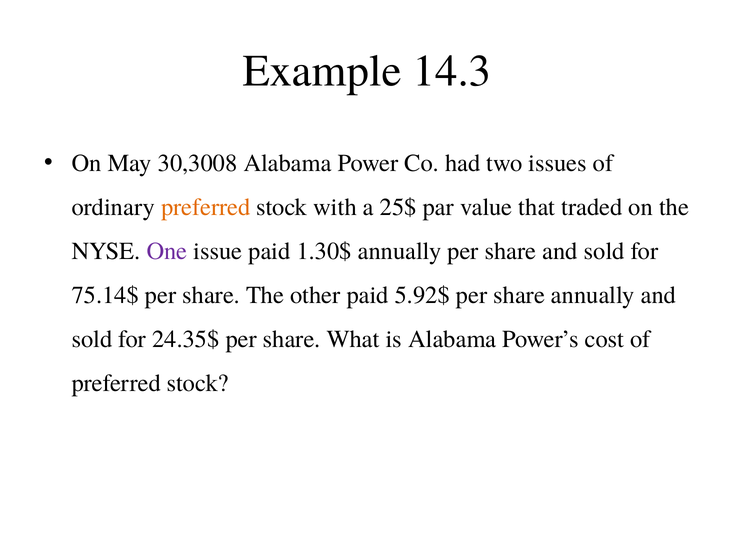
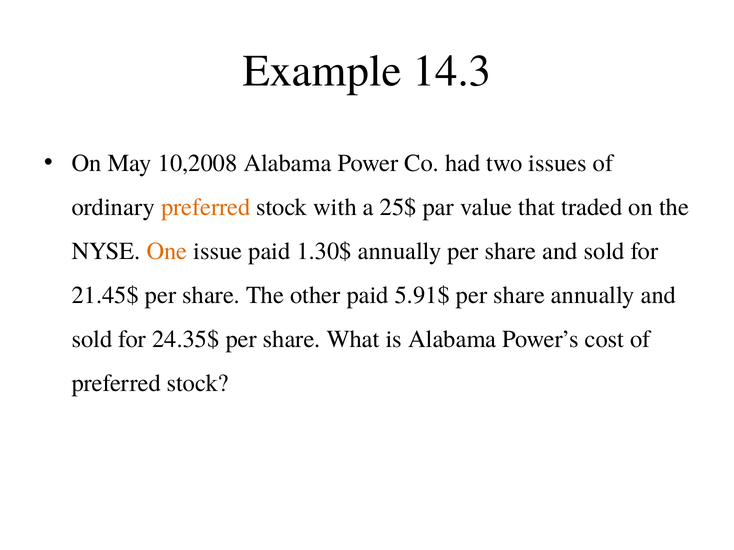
30,3008: 30,3008 -> 10,2008 (198, 163)
One colour: purple -> orange (167, 251)
75.14$: 75.14$ -> 21.45$ (105, 295)
5.92$: 5.92$ -> 5.91$ (422, 295)
